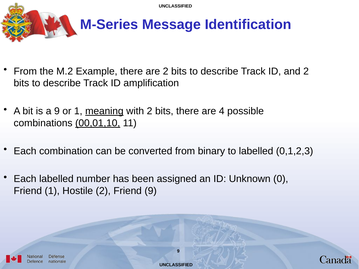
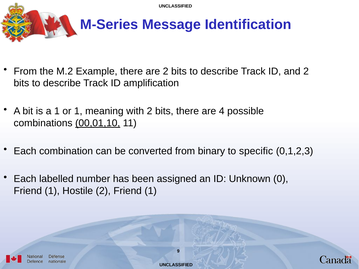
a 9: 9 -> 1 (57, 111)
meaning underline: present -> none (104, 111)
to labelled: labelled -> specific (256, 151)
2 Friend 9: 9 -> 1 (151, 191)
